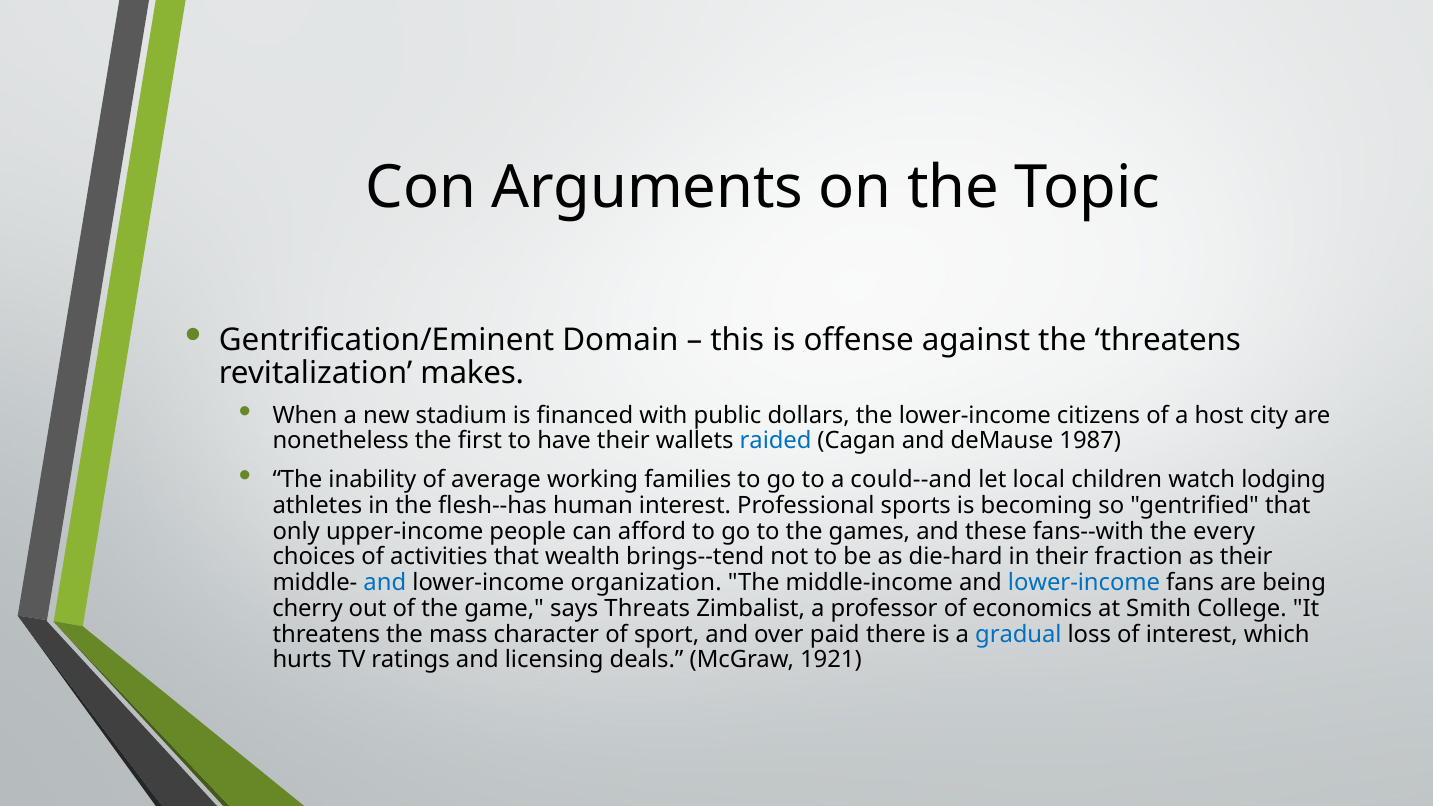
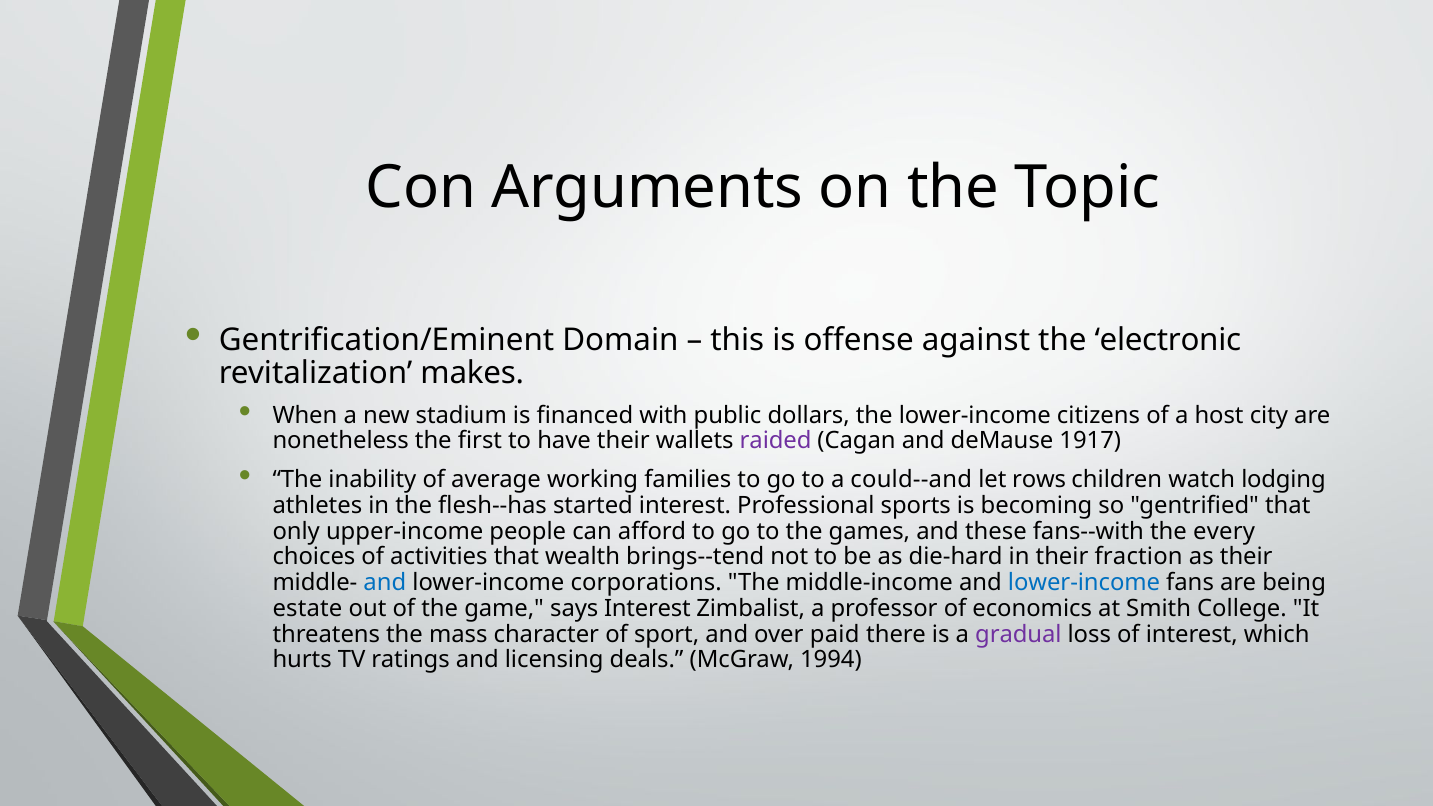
the threatens: threatens -> electronic (1168, 340)
raided colour: blue -> purple (776, 441)
1987: 1987 -> 1917 (1090, 441)
local: local -> rows (1039, 480)
human: human -> started (593, 506)
organization: organization -> corporations (646, 583)
cherry: cherry -> estate (307, 609)
says Threats: Threats -> Interest (647, 609)
gradual colour: blue -> purple (1018, 634)
1921: 1921 -> 1994 (831, 660)
